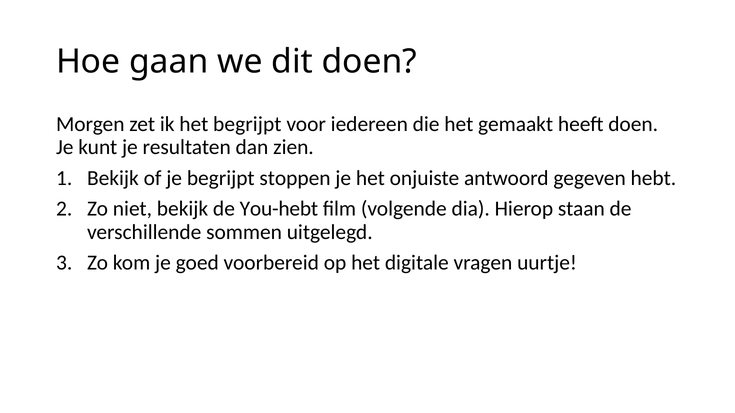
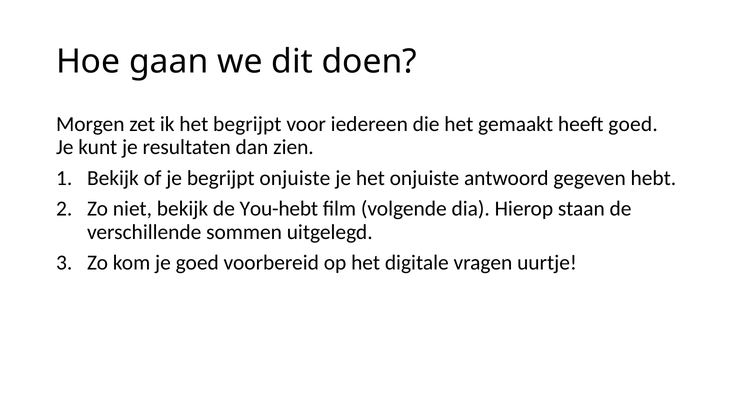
heeft doen: doen -> goed (633, 124)
begrijpt stoppen: stoppen -> onjuiste (295, 178)
